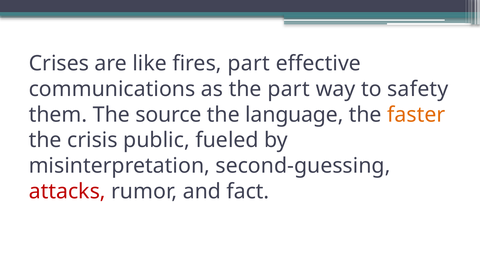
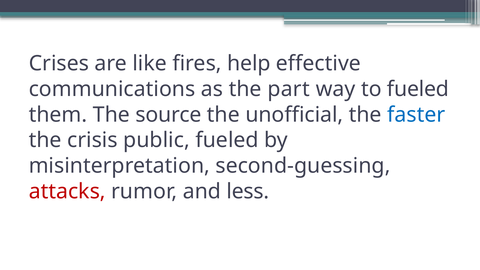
fires part: part -> help (249, 63)
to safety: safety -> fueled (418, 89)
language: language -> unofficial (294, 115)
faster colour: orange -> blue (416, 115)
fact: fact -> less (248, 191)
